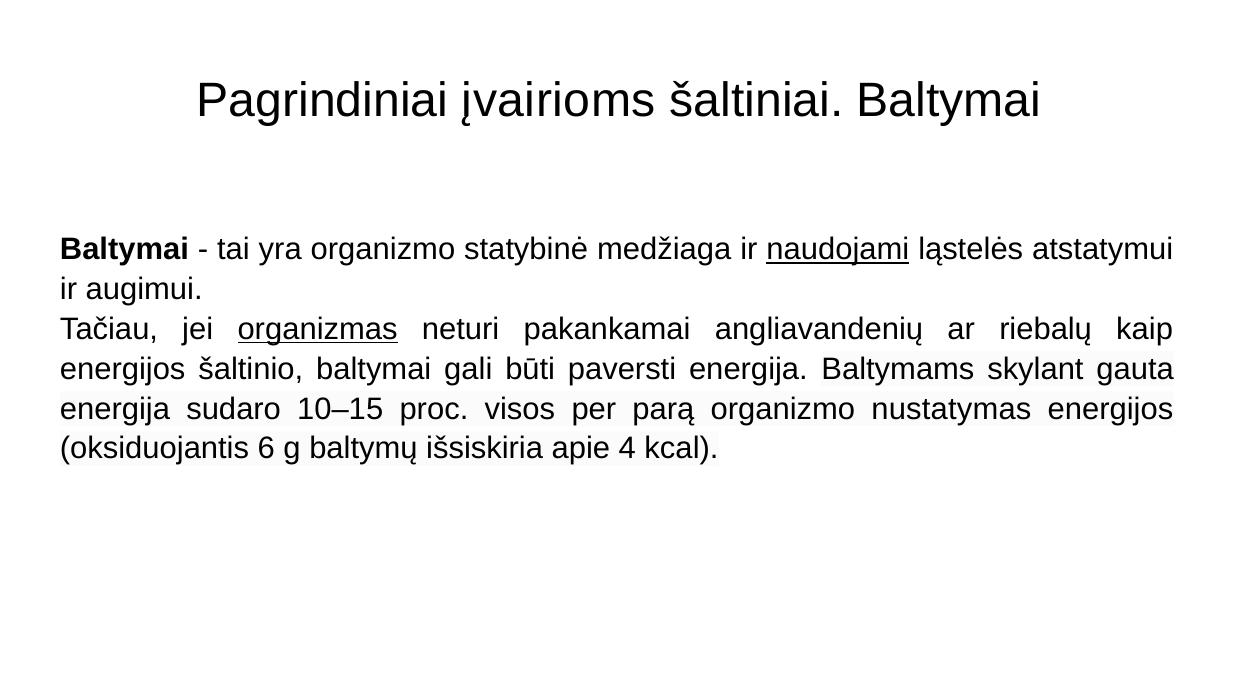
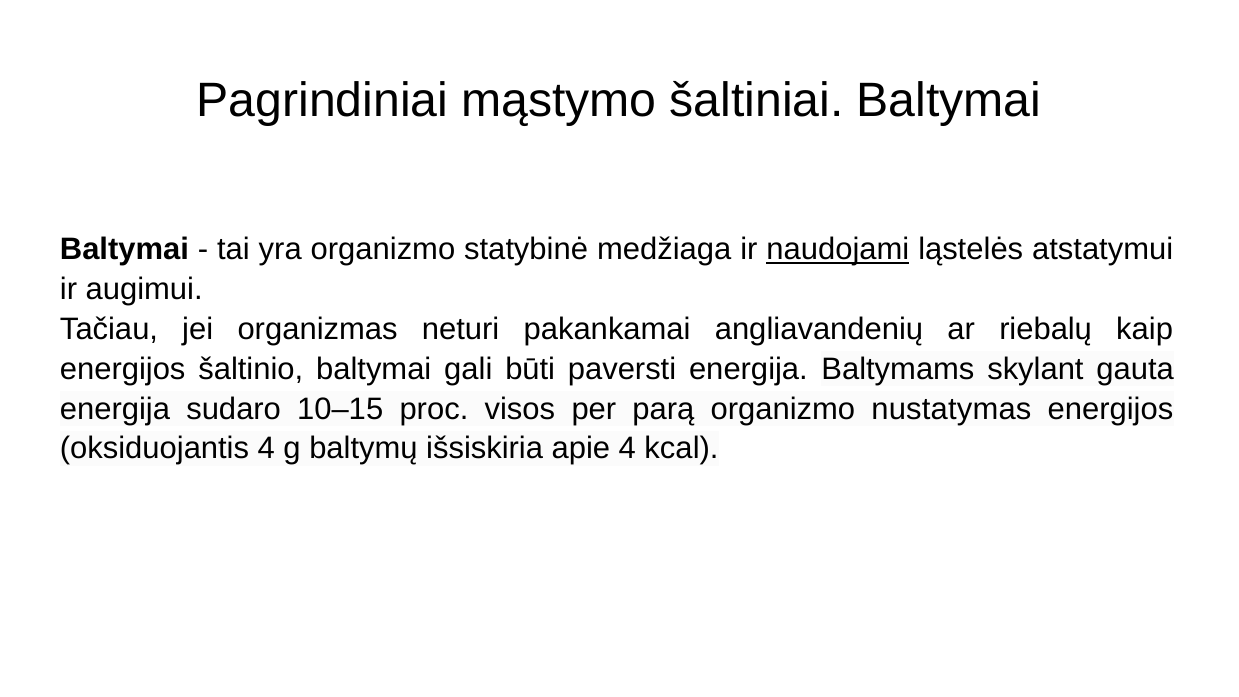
įvairioms: įvairioms -> mąstymo (559, 100)
organizmas underline: present -> none (318, 329)
oksiduojantis 6: 6 -> 4 (266, 449)
